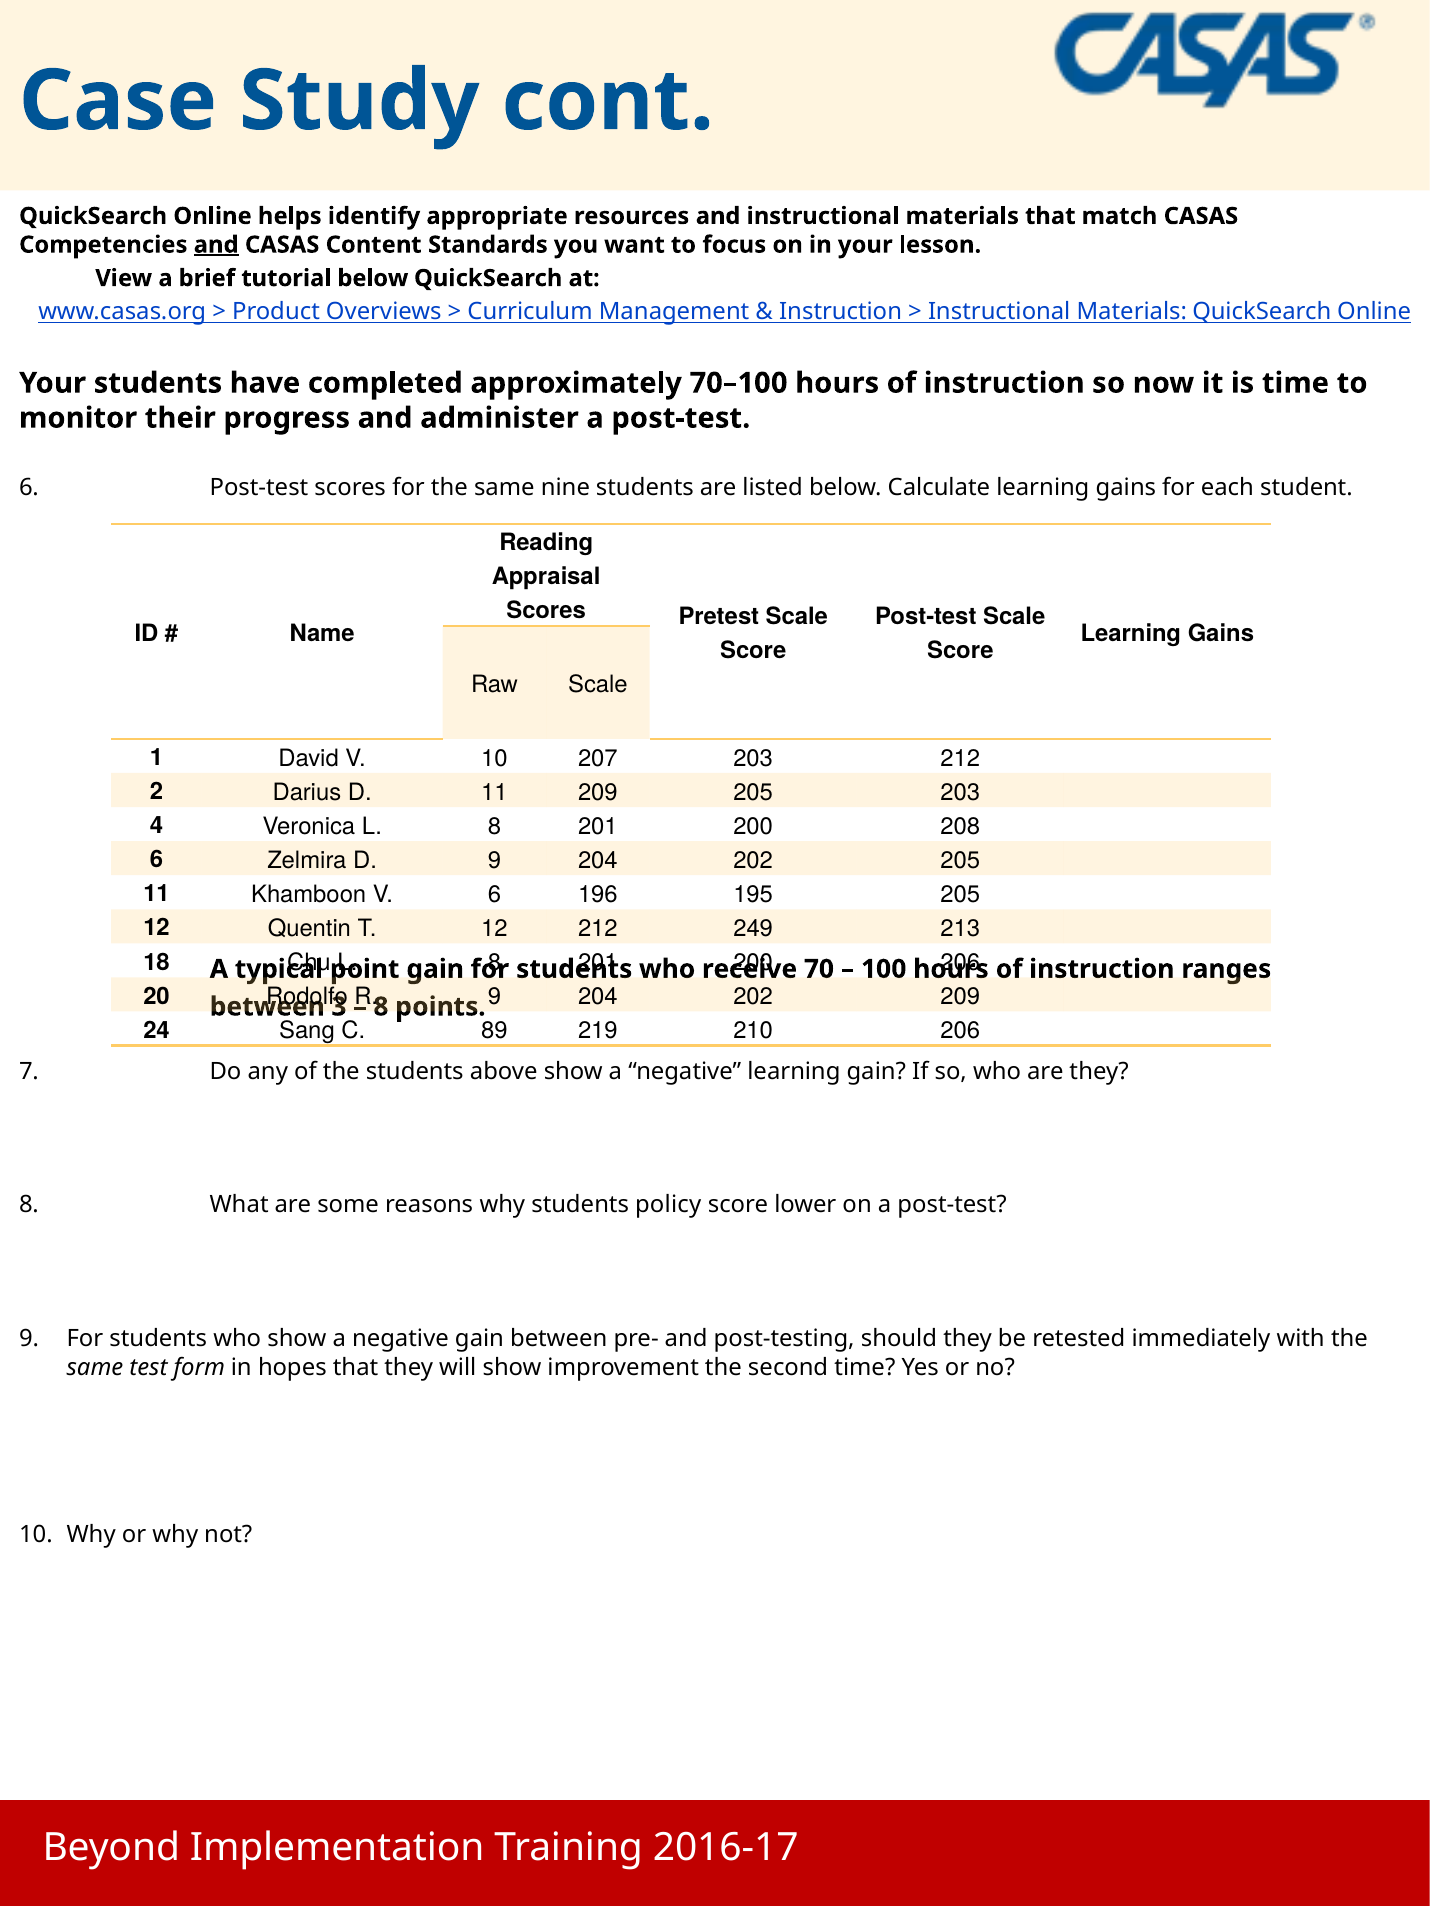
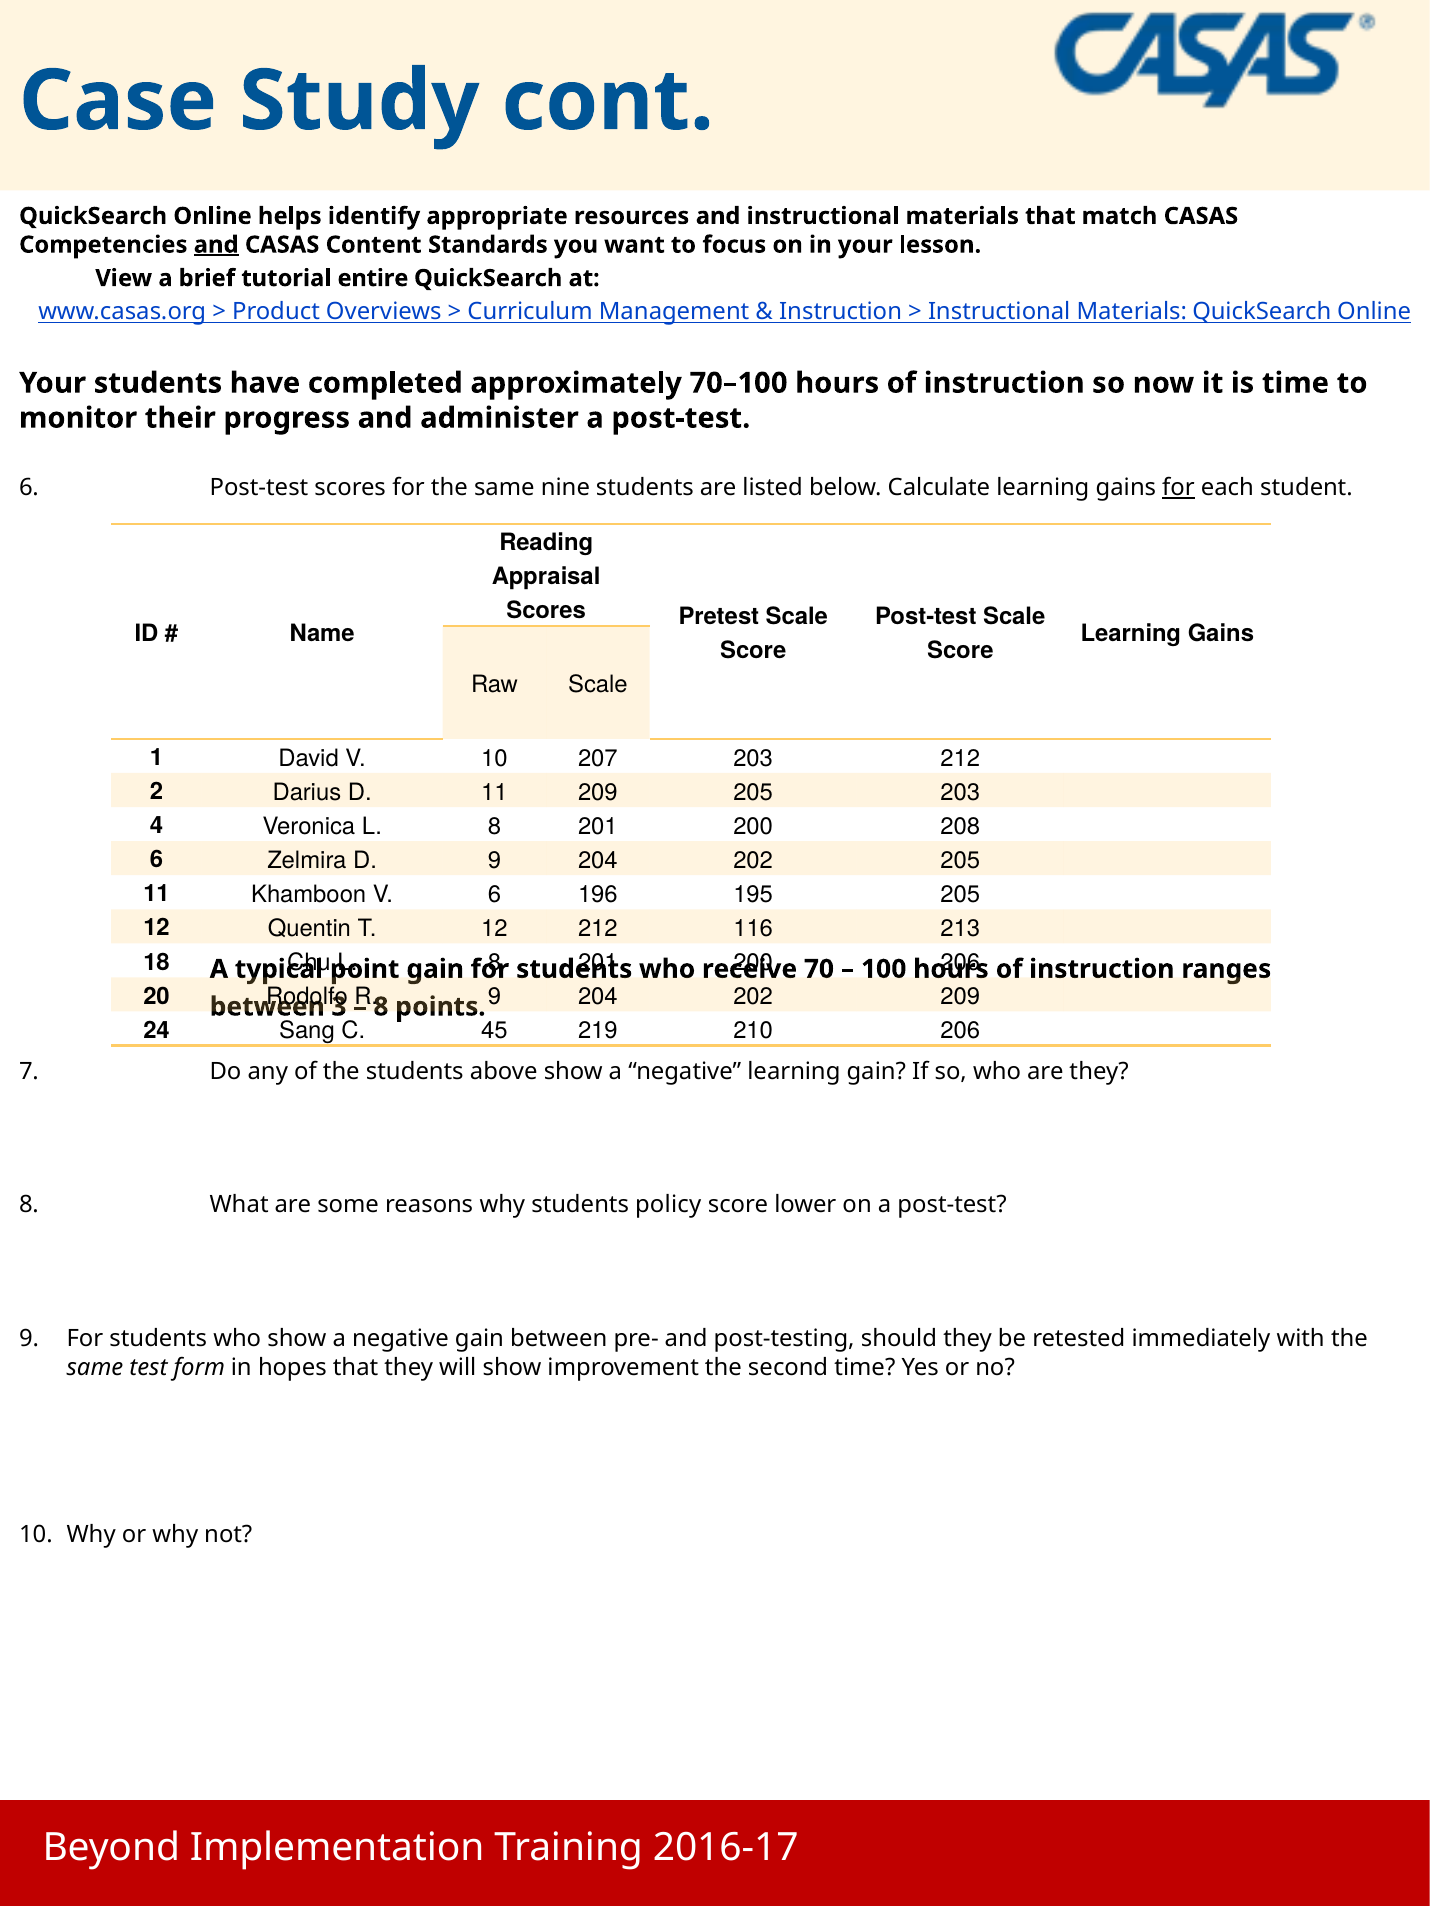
tutorial below: below -> entire (373, 278)
for underline: none -> present (1179, 488)
249: 249 -> 116 (753, 929)
89: 89 -> 45 (494, 1031)
